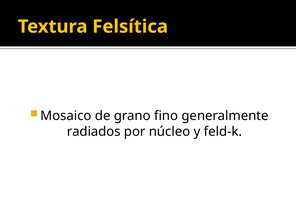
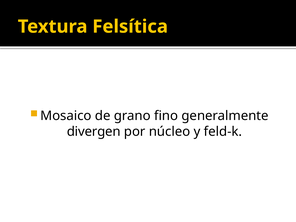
radiados: radiados -> divergen (94, 132)
